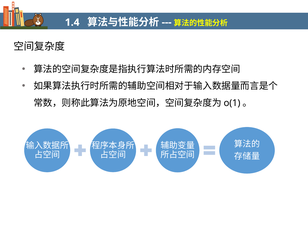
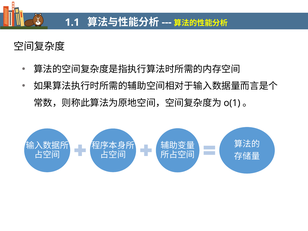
1.4: 1.4 -> 1.1 (72, 22)
